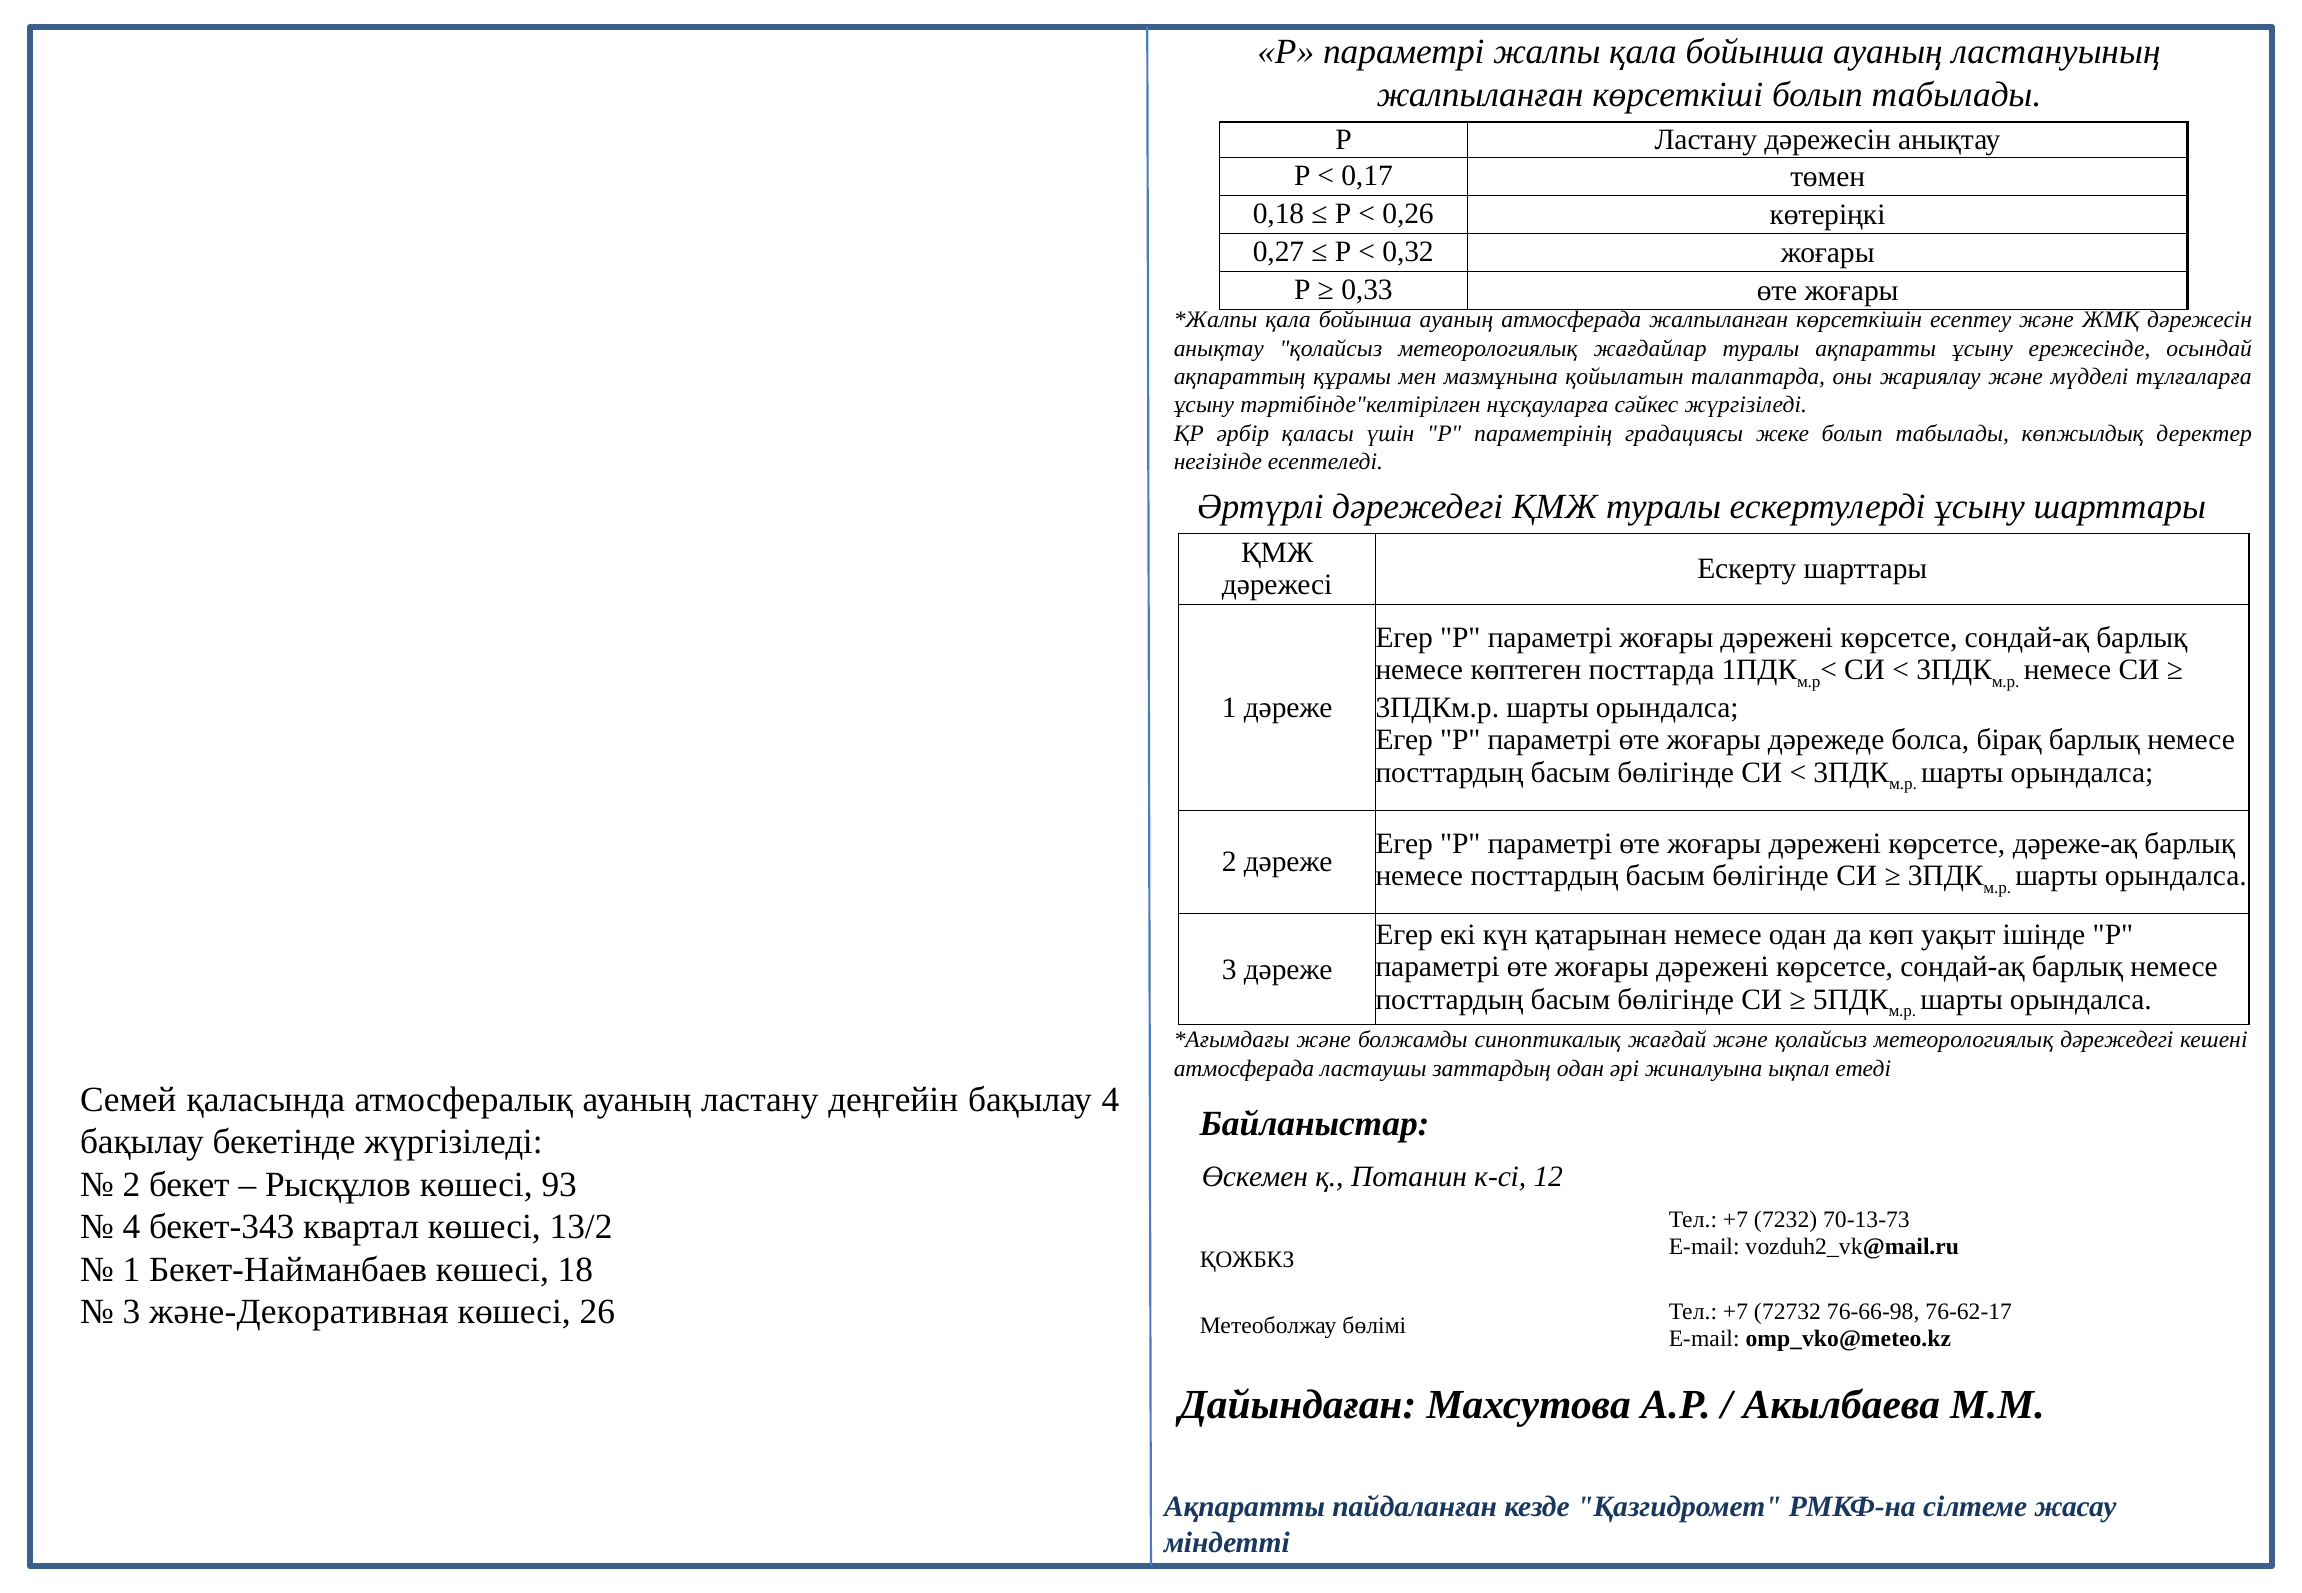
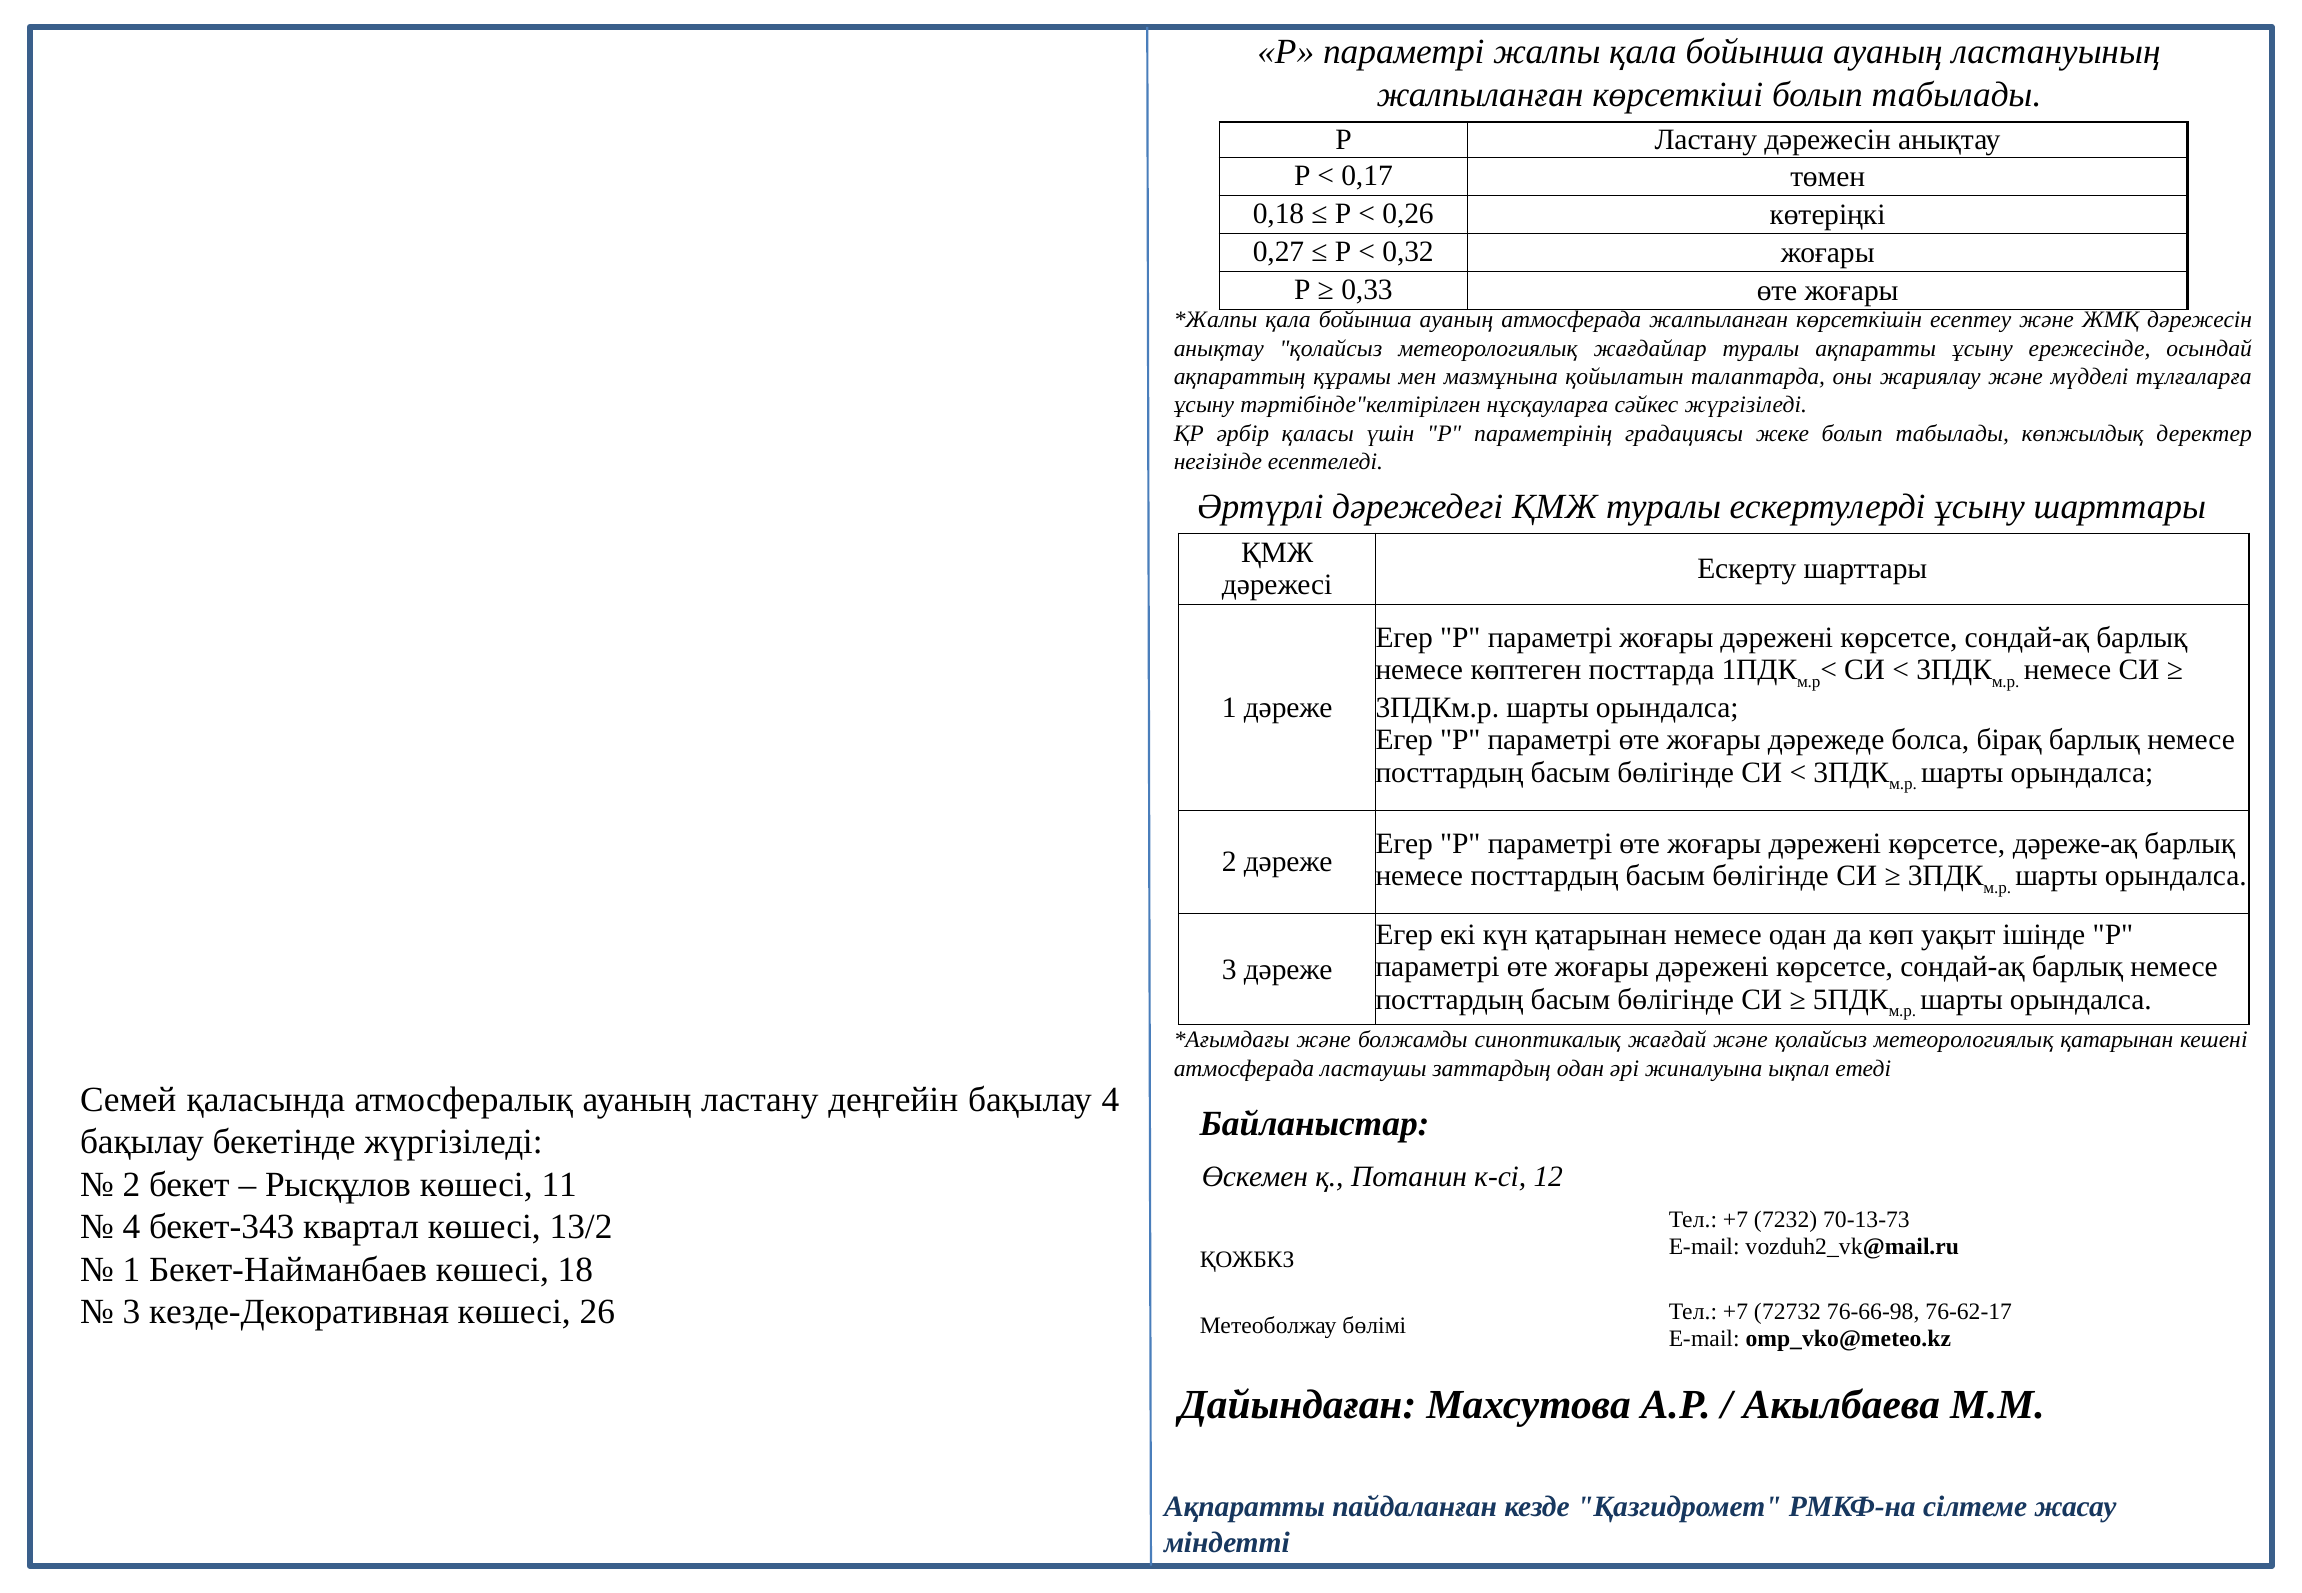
метеорологиялық дәрежедегі: дәрежедегі -> қатарынан (2117, 1040)
93: 93 -> 11 (559, 1185)
және-Декоративная: және-Декоративная -> кезде-Декоративная (299, 1313)
